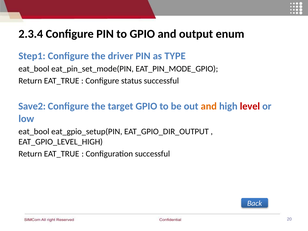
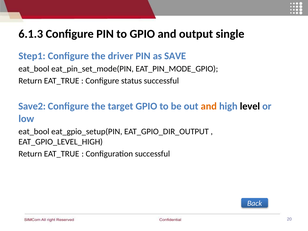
2.3.4: 2.3.4 -> 6.1.3 (31, 34)
enum: enum -> single (230, 34)
TYPE: TYPE -> SAVE (175, 56)
level colour: red -> black (250, 106)
